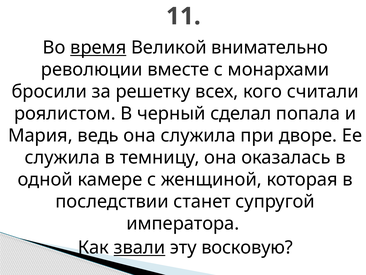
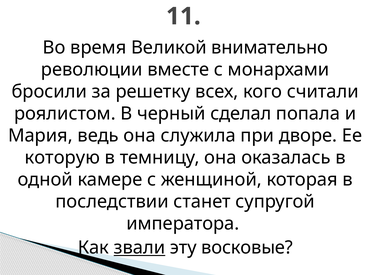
время underline: present -> none (98, 48)
служила: служила -> которую (62, 157)
восковую: восковую -> восковые (247, 247)
